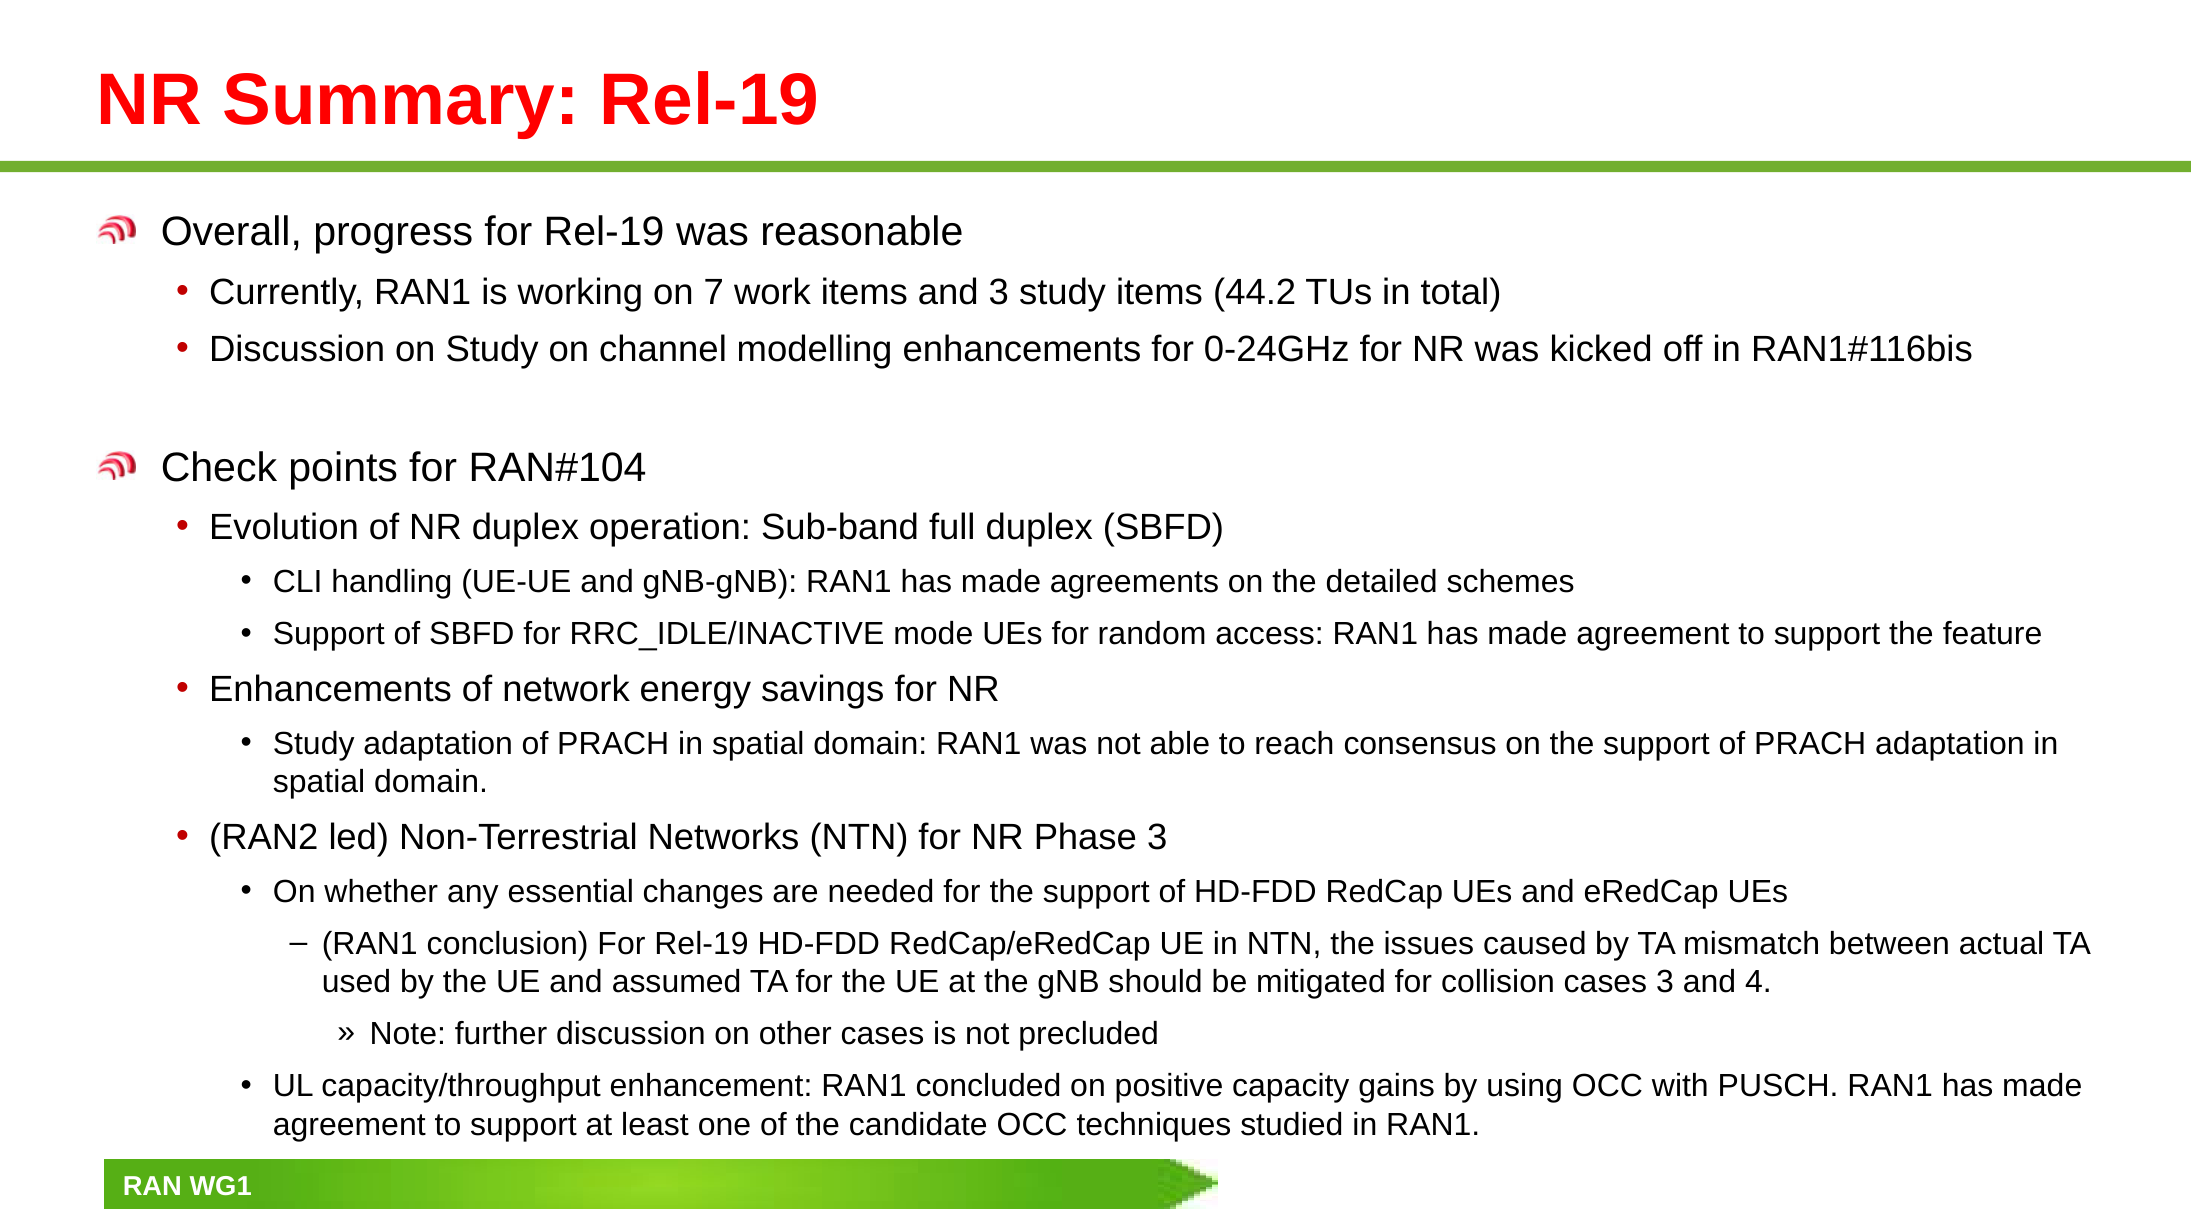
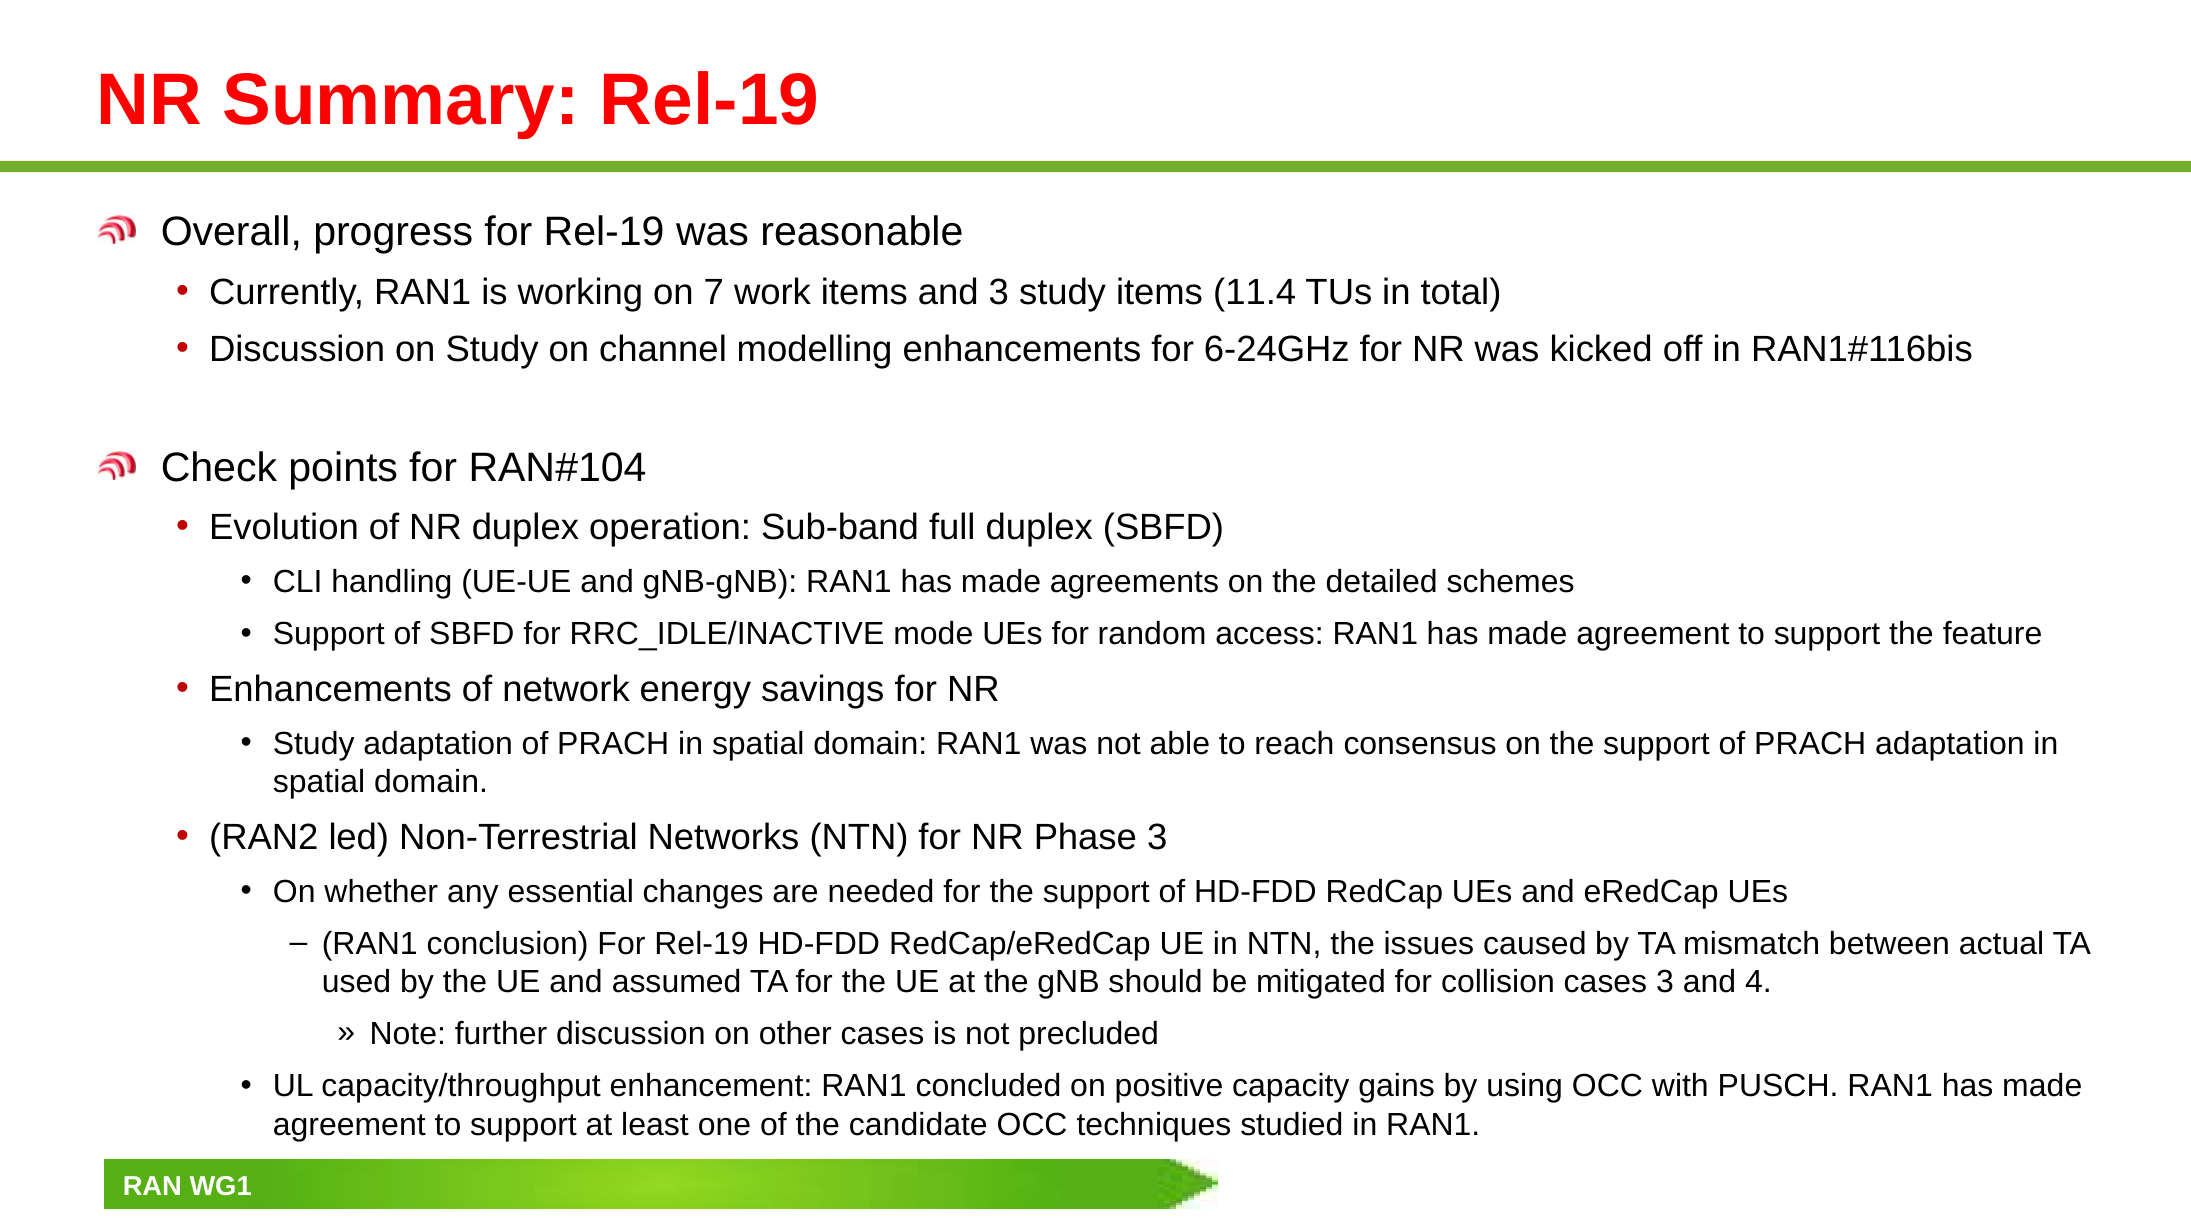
44.2: 44.2 -> 11.4 (1255, 292)
0-24GHz: 0-24GHz -> 6-24GHz (1277, 350)
